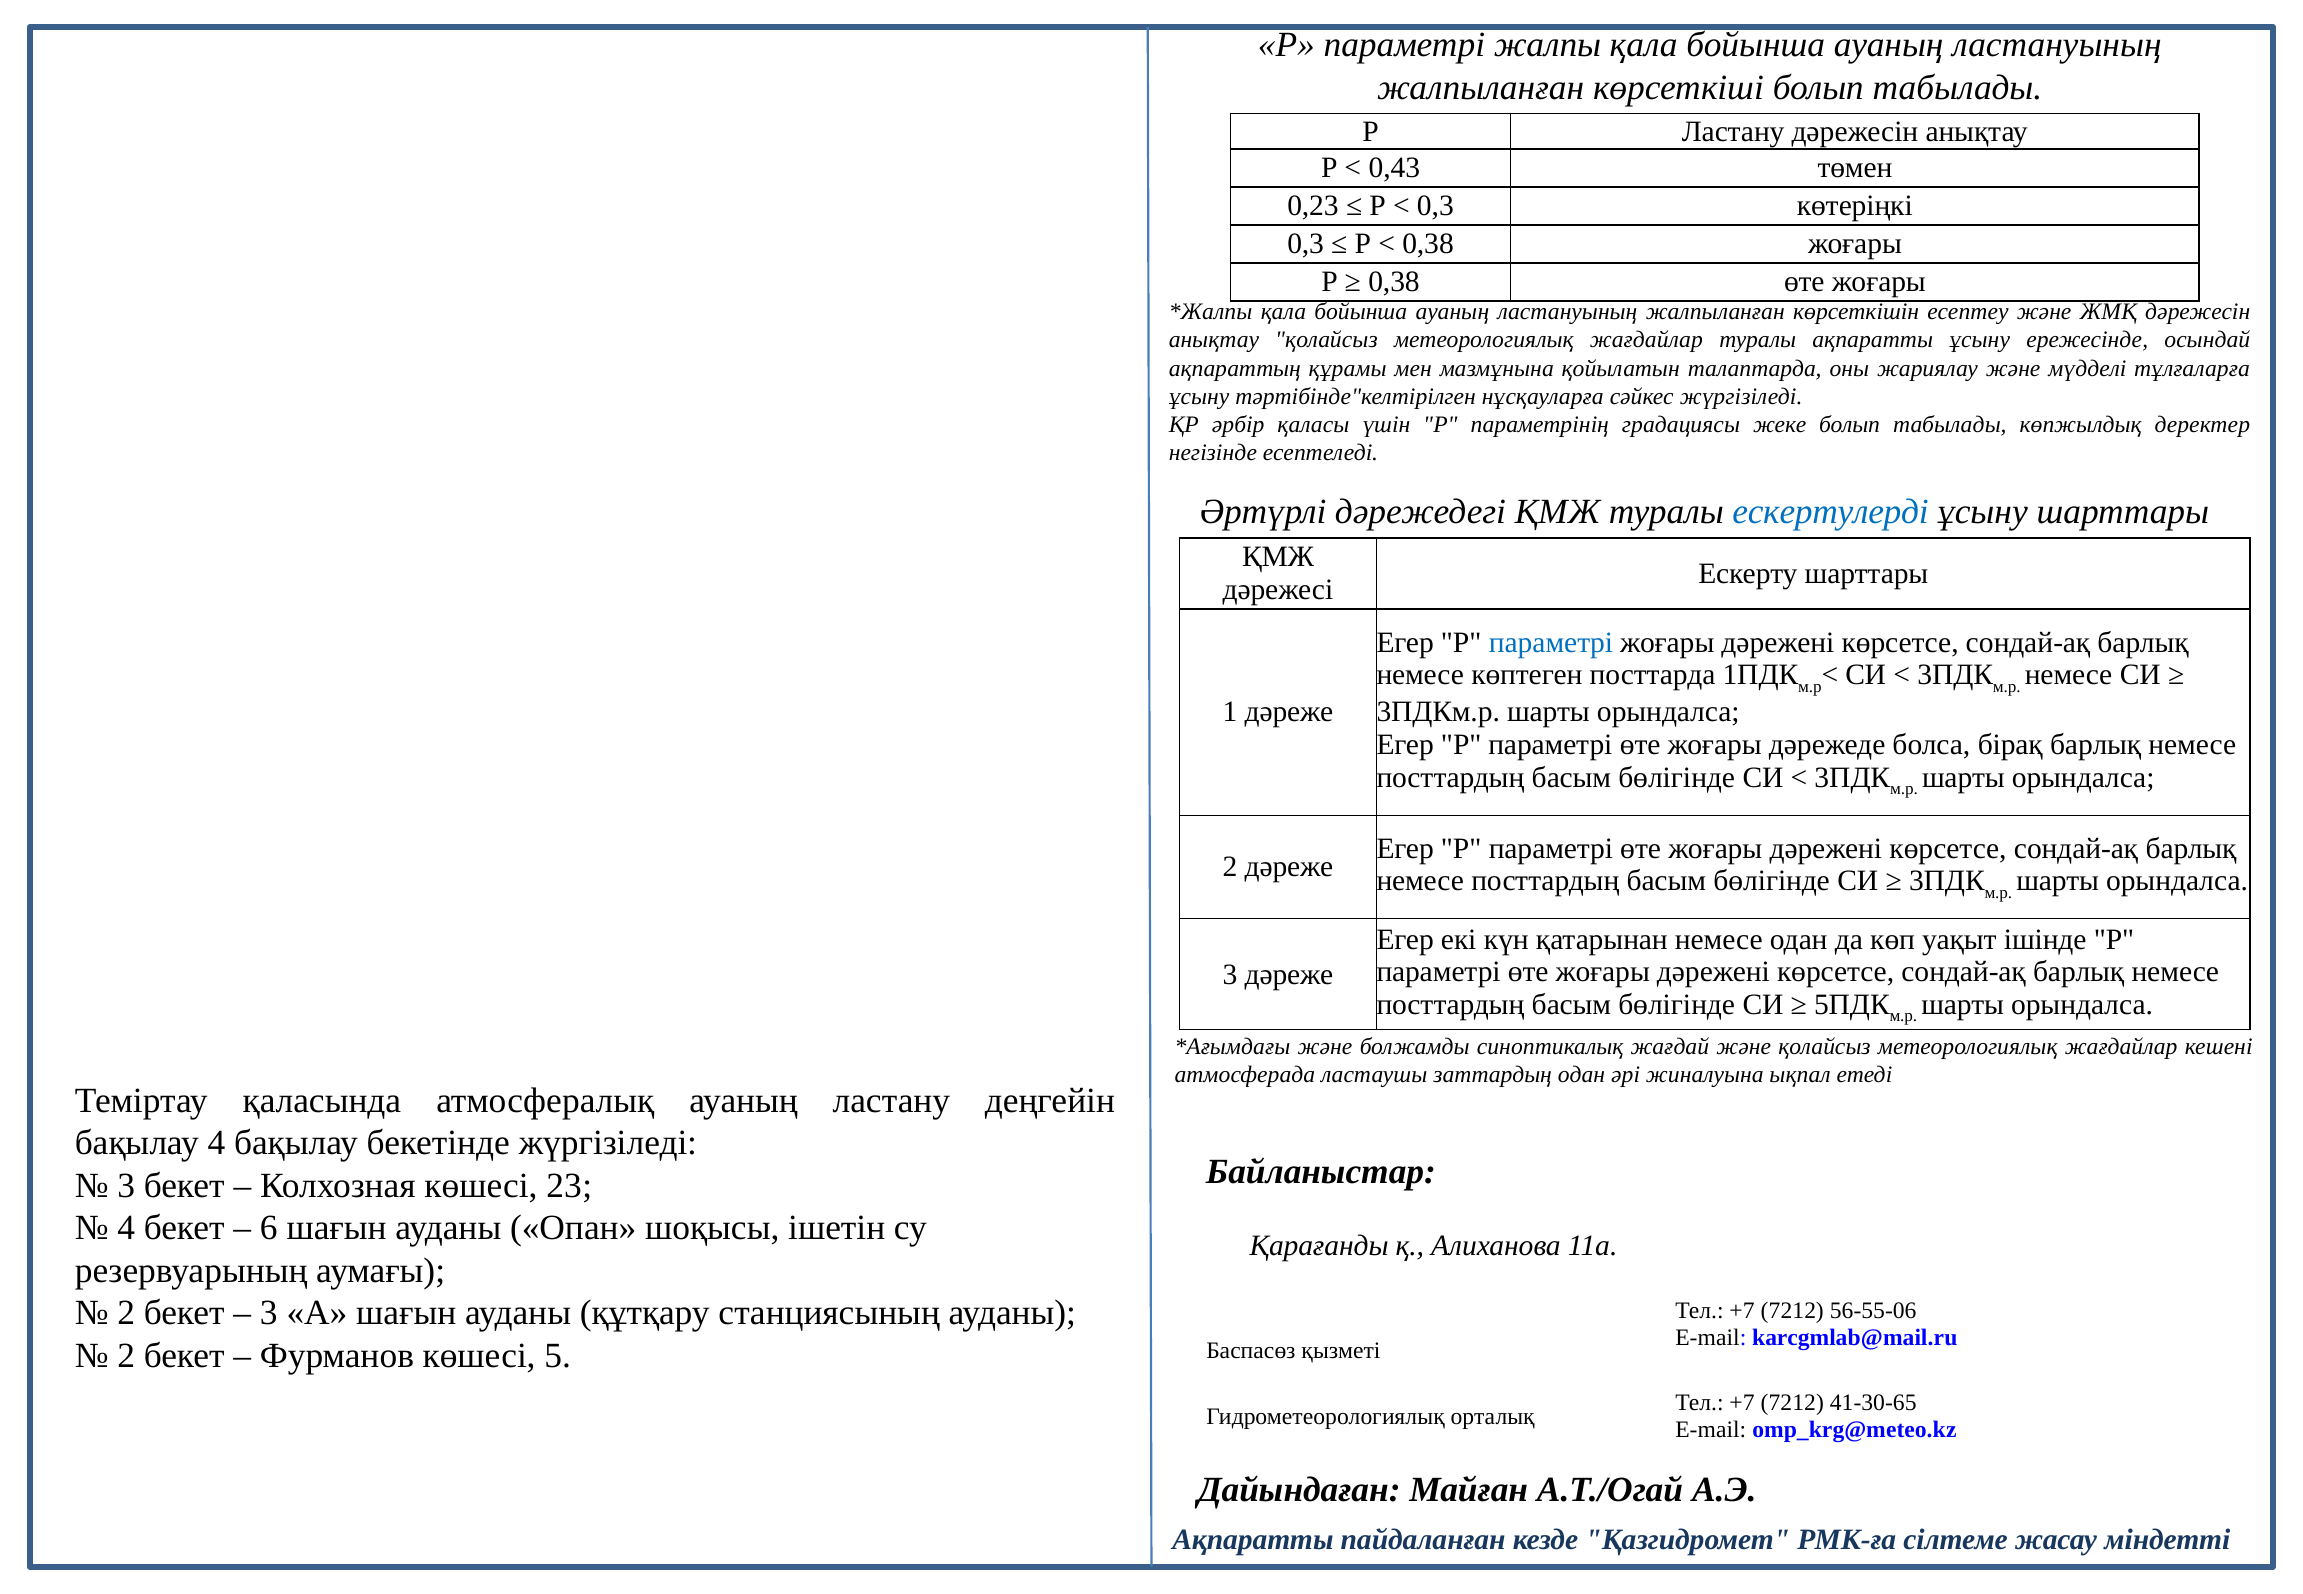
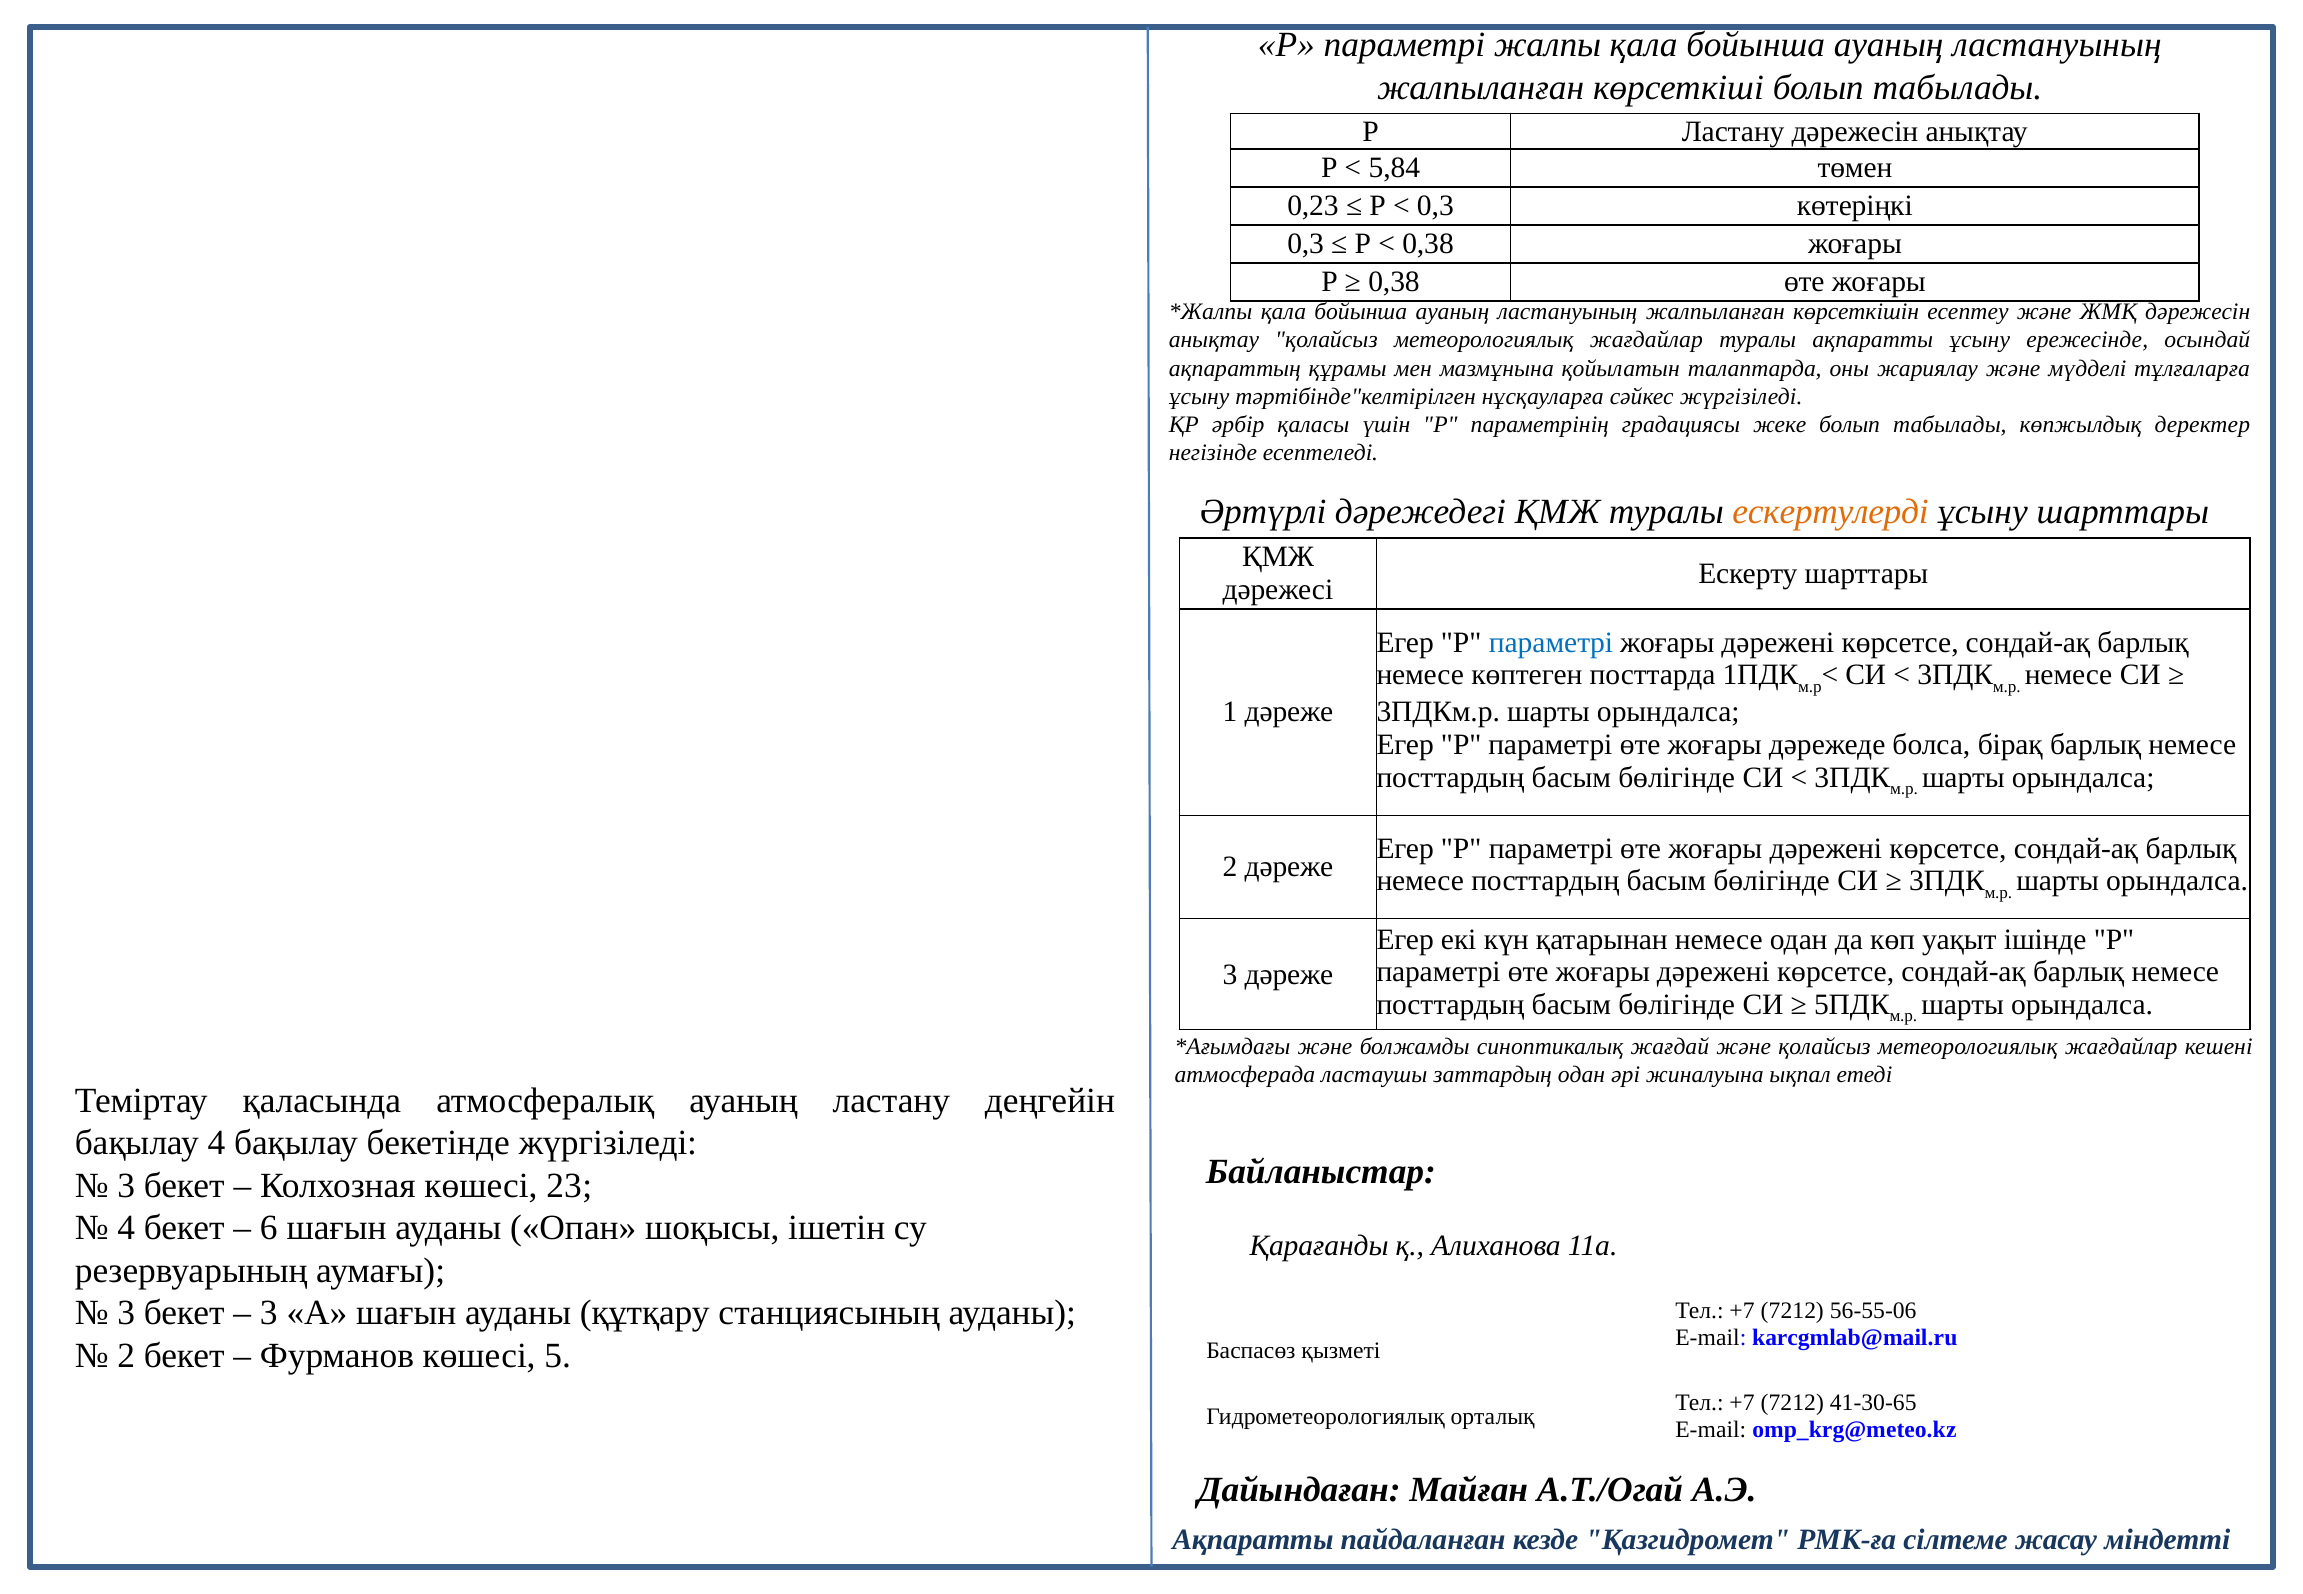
0,43: 0,43 -> 5,84 (1394, 168)
ескертулерді colour: blue -> orange (1830, 512)
2: 2 -> 3 (126, 1313)
